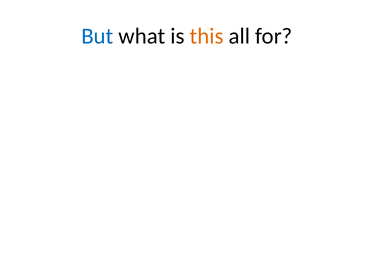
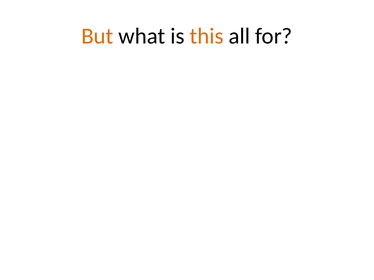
But colour: blue -> orange (97, 36)
